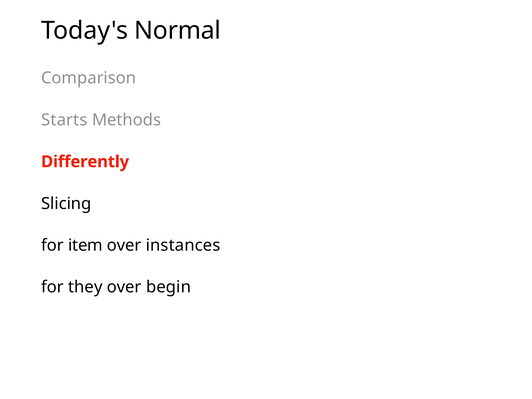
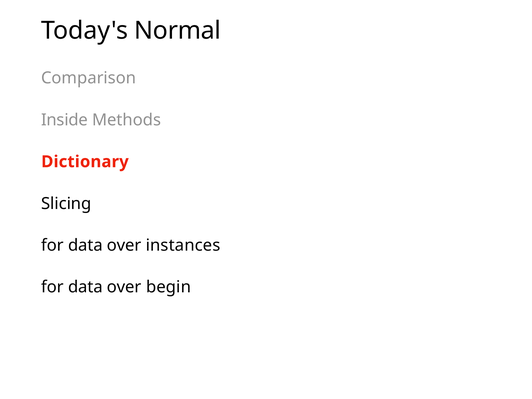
Starts: Starts -> Inside (65, 120)
Differently: Differently -> Dictionary (85, 162)
item: item -> data (85, 245)
they: they -> data (85, 287)
